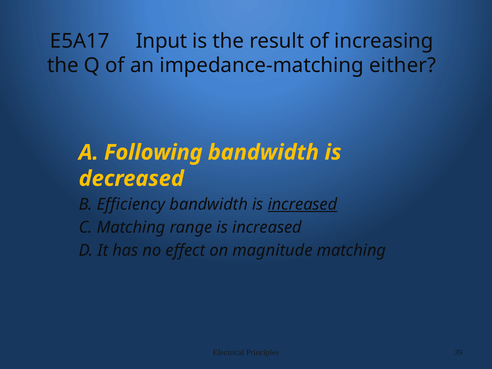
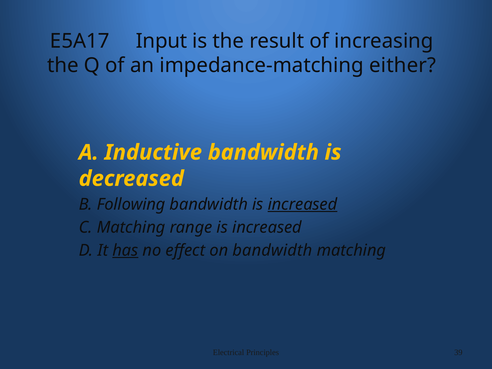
Following: Following -> Inductive (153, 152)
Efficiency: Efficiency -> Following (131, 205)
has underline: none -> present (125, 250)
on magnitude: magnitude -> bandwidth (272, 250)
